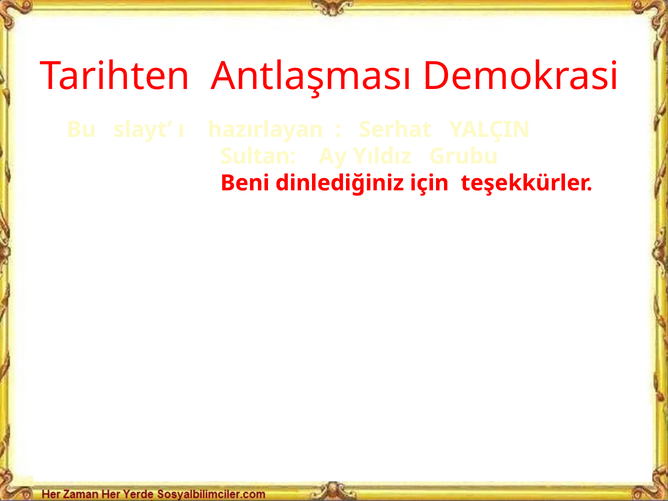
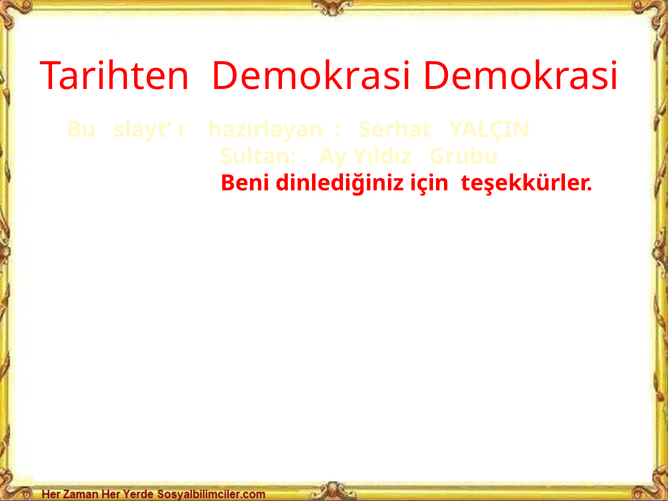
Tarihten Antlaşması: Antlaşması -> Demokrasi (311, 76)
